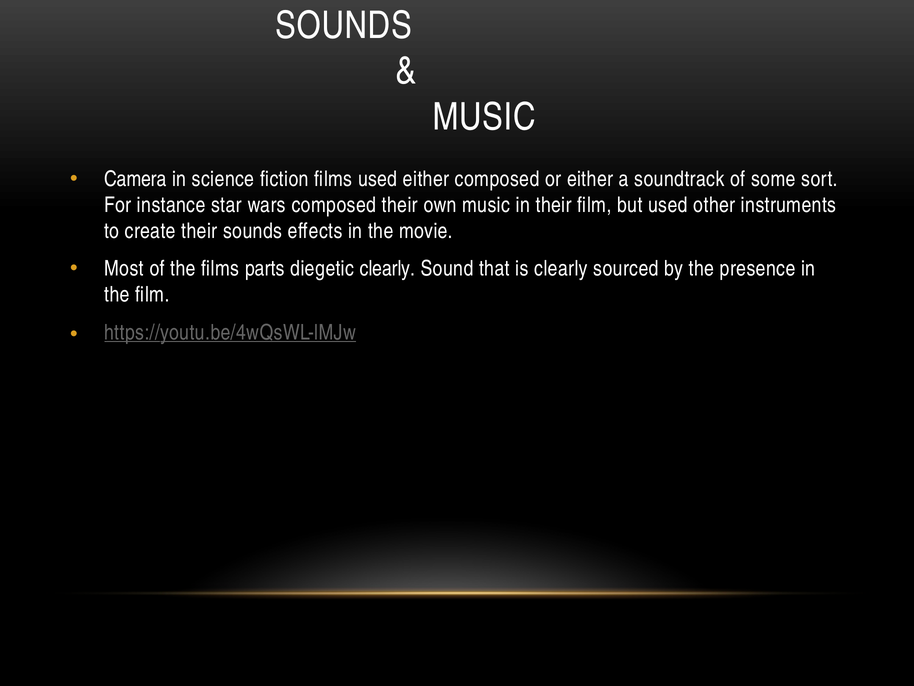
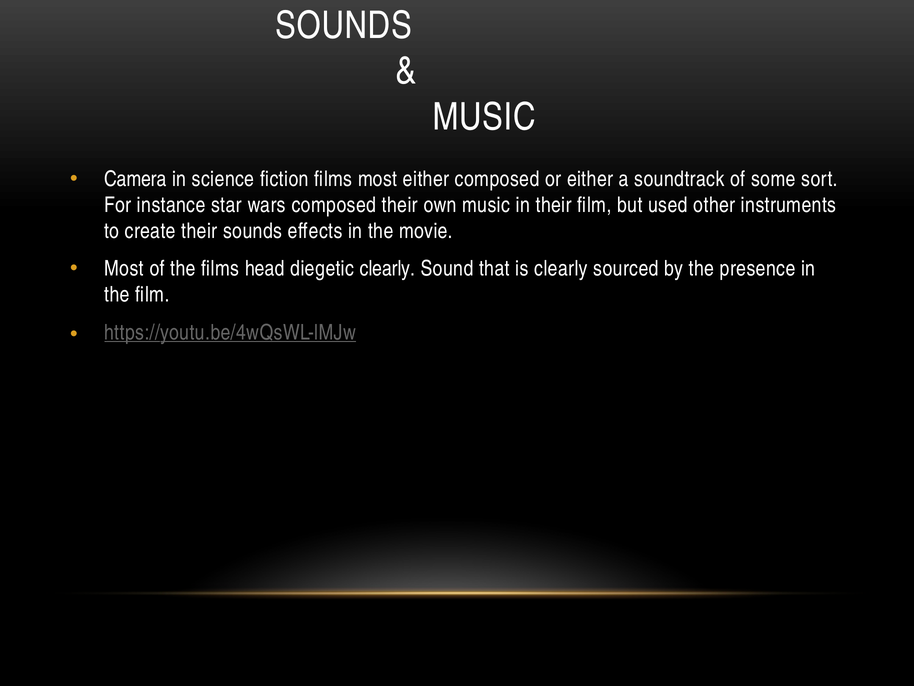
films used: used -> most (378, 179)
parts: parts -> head (265, 269)
